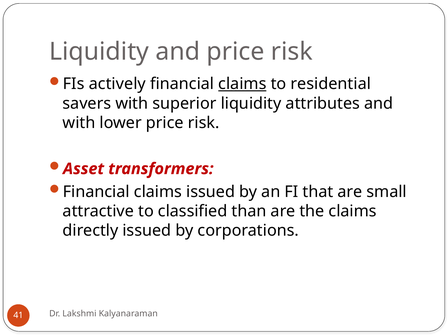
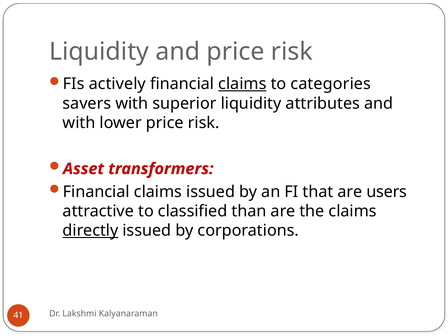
residential: residential -> categories (331, 84)
small: small -> users (387, 192)
directly underline: none -> present (90, 231)
